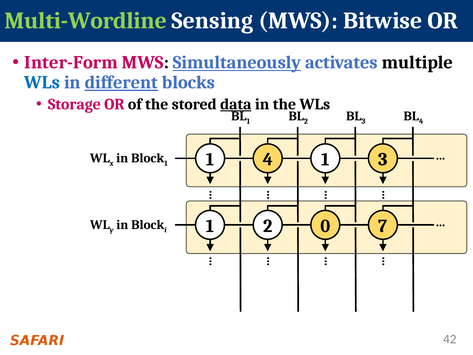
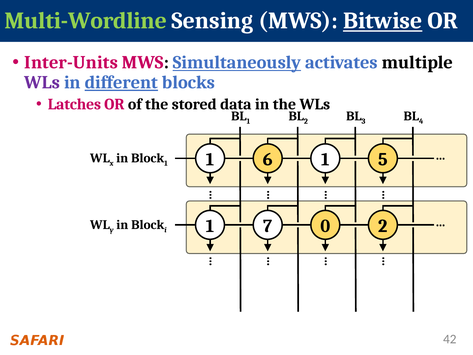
Bitwise underline: none -> present (383, 21)
Inter-Form: Inter-Form -> Inter-Units (71, 62)
WLs colour: blue -> purple (42, 82)
Storage: Storage -> Latches (74, 104)
data underline: present -> none (236, 104)
1 4: 4 -> 6 (268, 159)
1 3: 3 -> 5 (383, 159)
1 2: 2 -> 7 (268, 226)
0 7: 7 -> 2 (383, 226)
